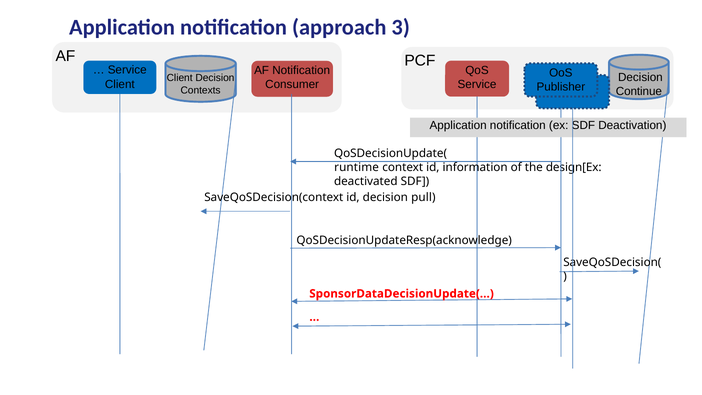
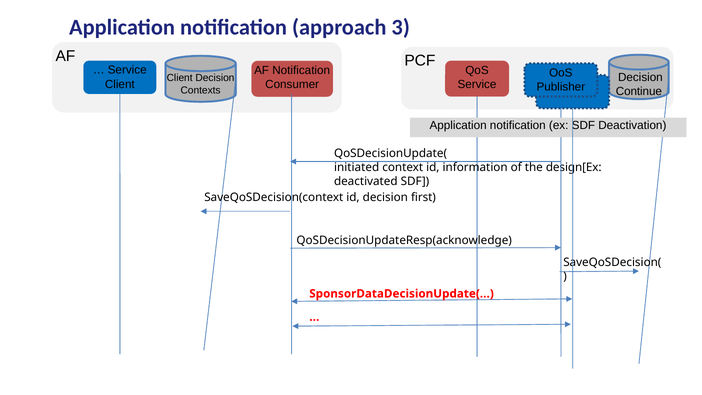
runtime: runtime -> initiated (357, 167)
pull: pull -> first (423, 197)
